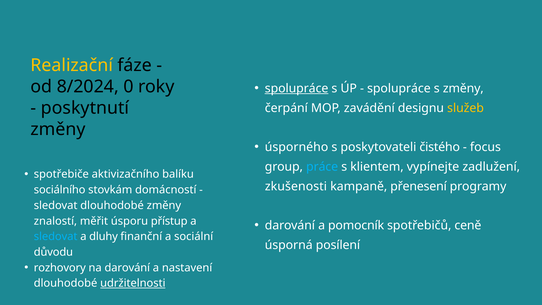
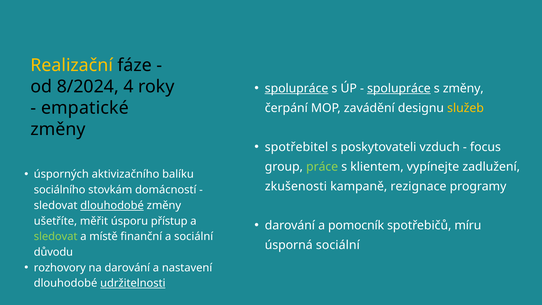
0: 0 -> 4 (128, 87)
spolupráce underline: none -> present (399, 88)
poskytnutí: poskytnutí -> empatické (85, 108)
úsporného: úsporného -> spotřebitel (297, 147)
čistého: čistého -> vzduch (440, 147)
práce colour: light blue -> light green (322, 167)
spotřebiče: spotřebiče -> úsporných (61, 174)
přenesení: přenesení -> rezignace (418, 186)
dlouhodobé underline: none -> present (112, 205)
znalostí: znalostí -> ušetříte (55, 221)
ceně: ceně -> míru (468, 225)
sledovat colour: light blue -> light green (56, 237)
dluhy: dluhy -> místě (104, 237)
úsporná posílení: posílení -> sociální (338, 245)
